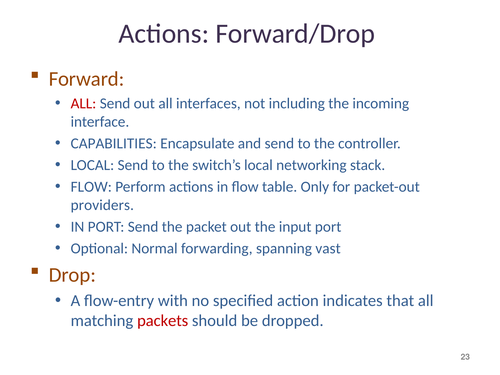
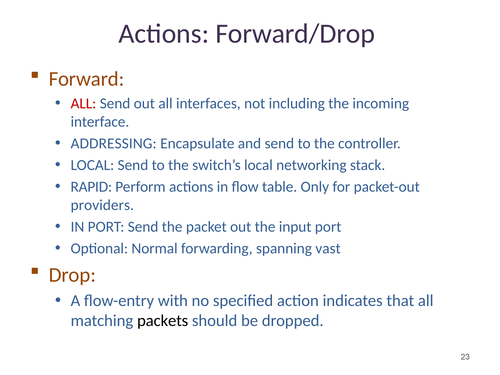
CAPABILITIES: CAPABILITIES -> ADDRESSING (114, 144)
FLOW: FLOW -> RAPID (91, 187)
packets colour: red -> black (163, 321)
